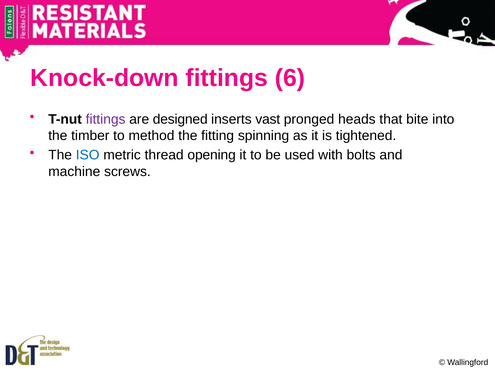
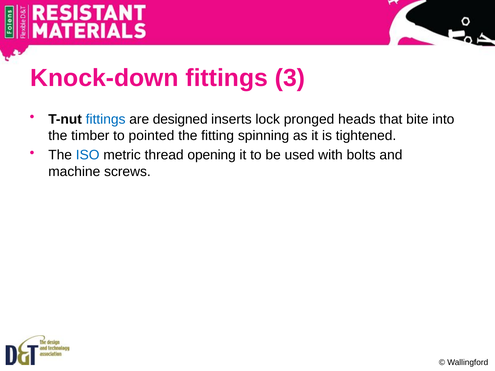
6: 6 -> 3 (290, 78)
fittings colour: purple -> blue (106, 119)
vast: vast -> lock (268, 119)
method: method -> pointed (151, 136)
